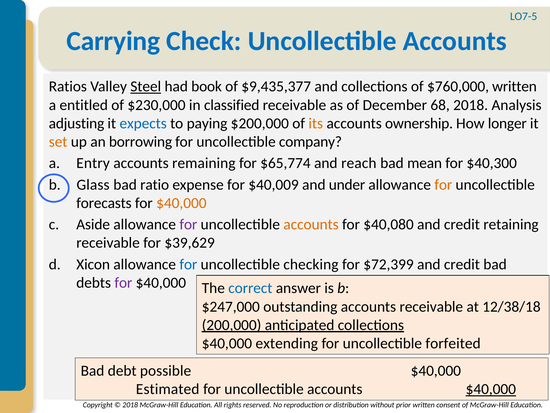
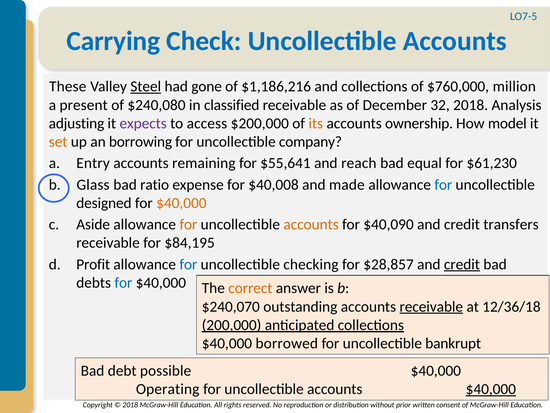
Ratios: Ratios -> These (68, 87)
book: book -> gone (207, 87)
$9,435,377: $9,435,377 -> $1,186,216 (276, 87)
$760,000 written: written -> million (514, 87)
entitled: entitled -> present (84, 105)
$230,000: $230,000 -> $240,080 (156, 105)
68: 68 -> 32 (440, 105)
expects colour: blue -> purple (143, 123)
paying: paying -> access (207, 123)
longer: longer -> model (507, 123)
$65,774: $65,774 -> $55,641 (285, 163)
mean: mean -> equal (425, 163)
$40,300: $40,300 -> $61,230 (492, 163)
$40,009: $40,009 -> $40,008 (274, 184)
under: under -> made (347, 184)
for colour: orange -> blue (443, 184)
forecasts: forecasts -> designed (104, 203)
for colour: purple -> orange (188, 224)
$40,080: $40,080 -> $40,090 (389, 224)
retaining: retaining -> transfers (511, 224)
$39,629: $39,629 -> $84,195 (190, 243)
Xicon: Xicon -> Profit (93, 264)
$72,399: $72,399 -> $28,857 (389, 264)
credit underline: none -> present (462, 264)
for colour: purple -> blue (123, 282)
correct colour: blue -> orange (250, 288)
$247,000: $247,000 -> $240,070 (231, 306)
receivable underline: none -> present (431, 306)
12/38/18: 12/38/18 -> 12/36/18 (511, 306)
extending: extending -> borrowed (287, 343)
forfeited: forfeited -> bankrupt (453, 343)
Estimated: Estimated -> Operating (168, 389)
